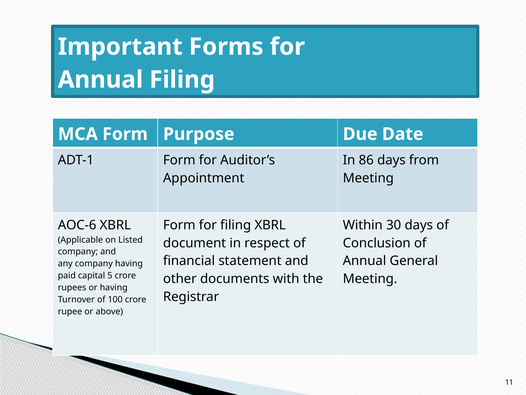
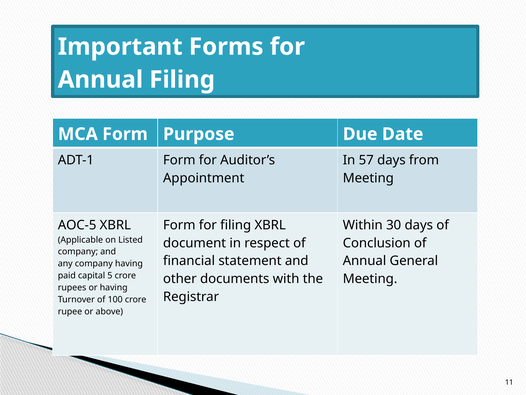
86: 86 -> 57 (366, 160)
AOC-6: AOC-6 -> AOC-5 (77, 225)
